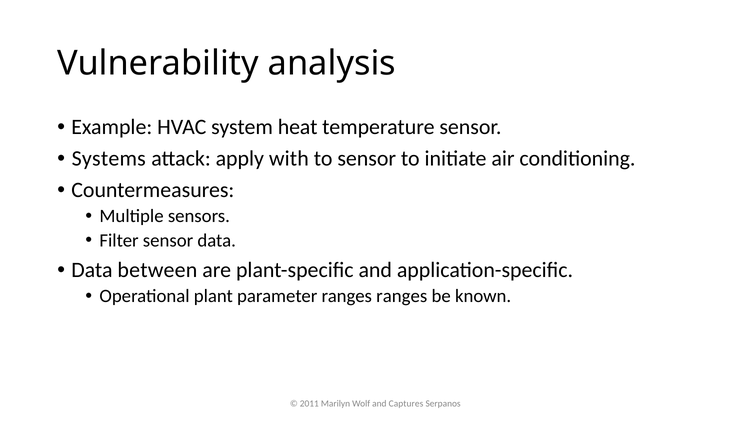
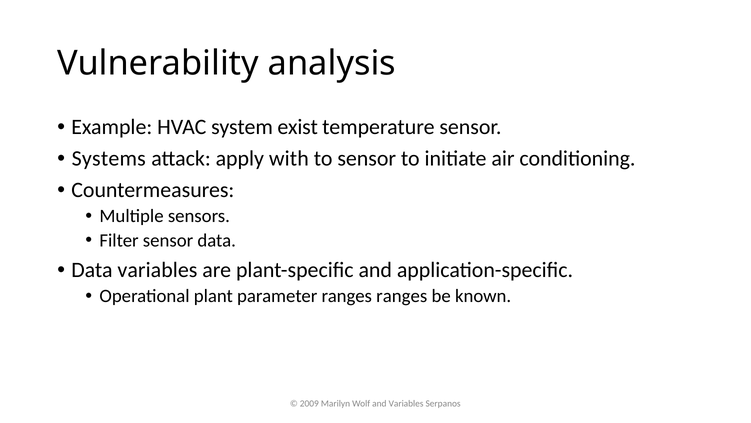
heat: heat -> exist (298, 127)
Data between: between -> variables (157, 270)
2011: 2011 -> 2009 (309, 403)
and Captures: Captures -> Variables (406, 403)
